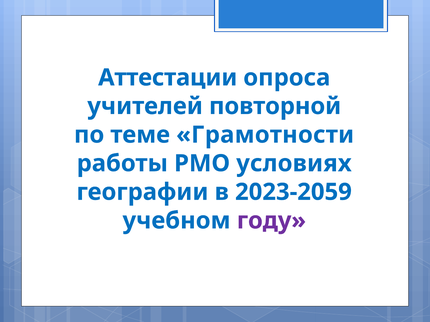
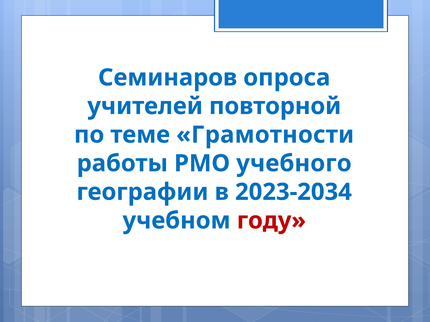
Аттестации: Аттестации -> Семинаров (168, 78)
условиях: условиях -> учебного (294, 164)
2023-2059: 2023-2059 -> 2023-2034 (293, 192)
году colour: purple -> red (271, 221)
